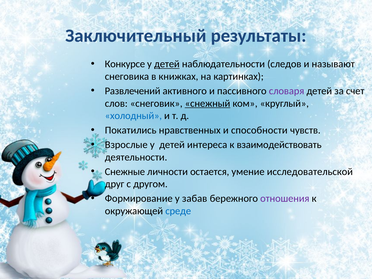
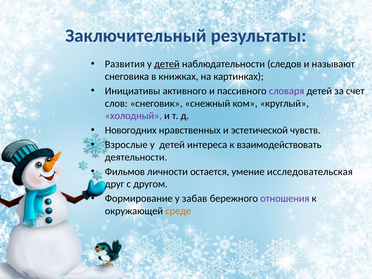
Конкурсе: Конкурсе -> Развития (125, 64)
Развлечений: Развлечений -> Инициативы (133, 91)
снежный underline: present -> none (208, 103)
холодный colour: blue -> purple (133, 116)
Покатились: Покатились -> Новогодних (131, 130)
способности: способности -> эстетической (259, 130)
Снежные: Снежные -> Фильмов (125, 172)
исследовательской: исследовательской -> исследовательская (310, 172)
среде colour: blue -> orange (178, 211)
